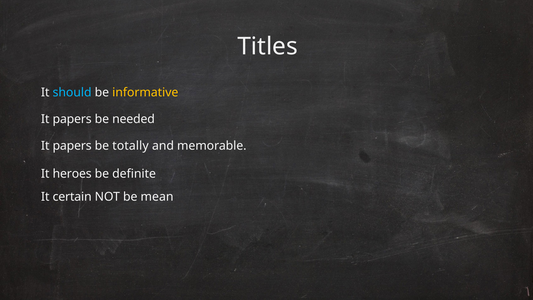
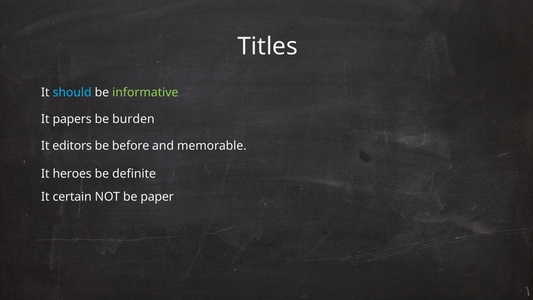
informative colour: yellow -> light green (145, 92)
needed: needed -> burden (133, 119)
papers: papers -> editors (72, 146)
totally: totally -> before (131, 146)
mean: mean -> paper (157, 197)
